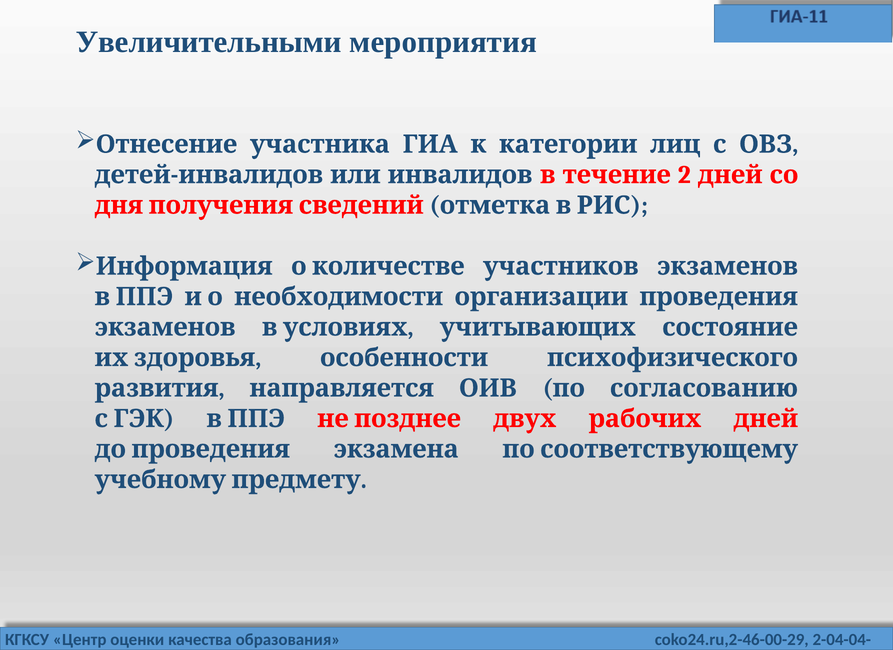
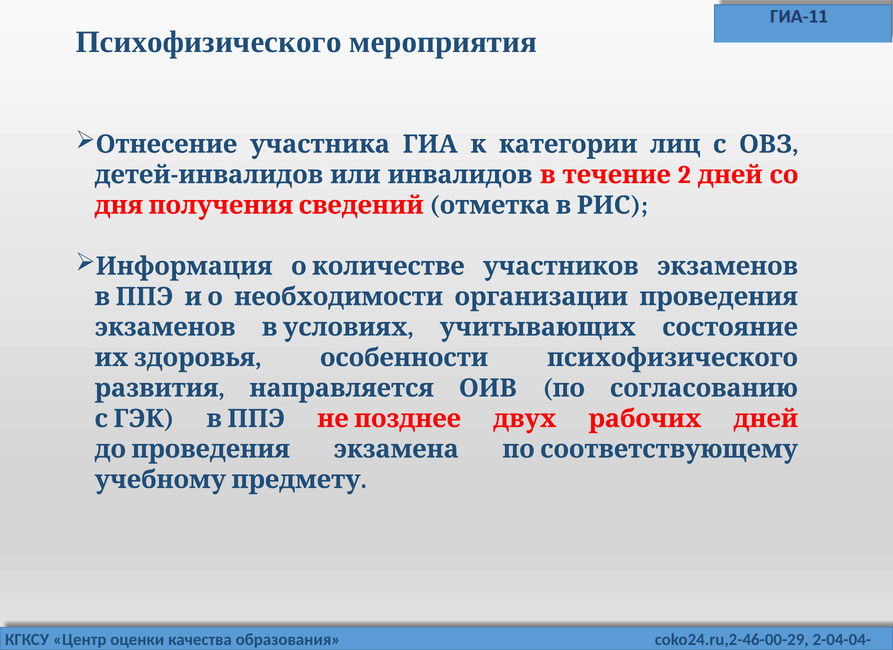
Увеличительными: Увеличительными -> Психофизического (209, 42)
